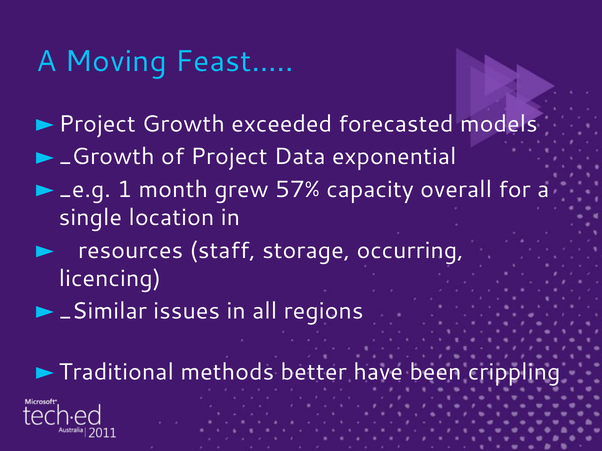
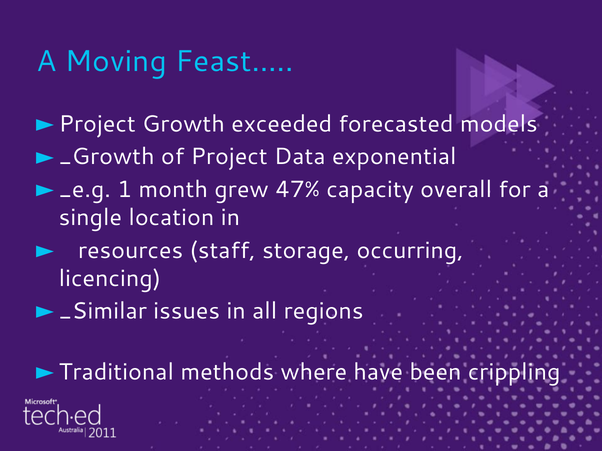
57%: 57% -> 47% (297, 190)
better: better -> where (314, 372)
